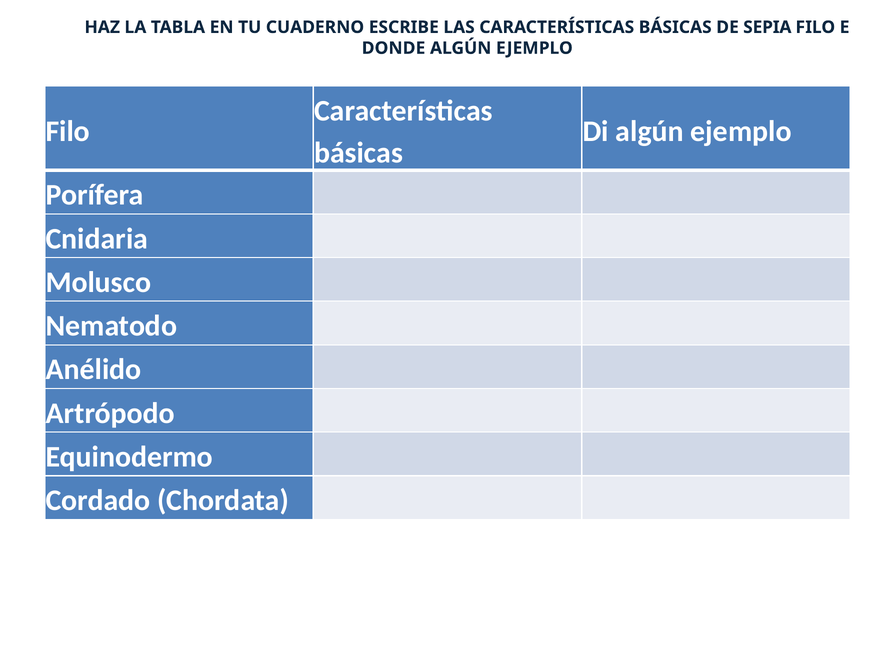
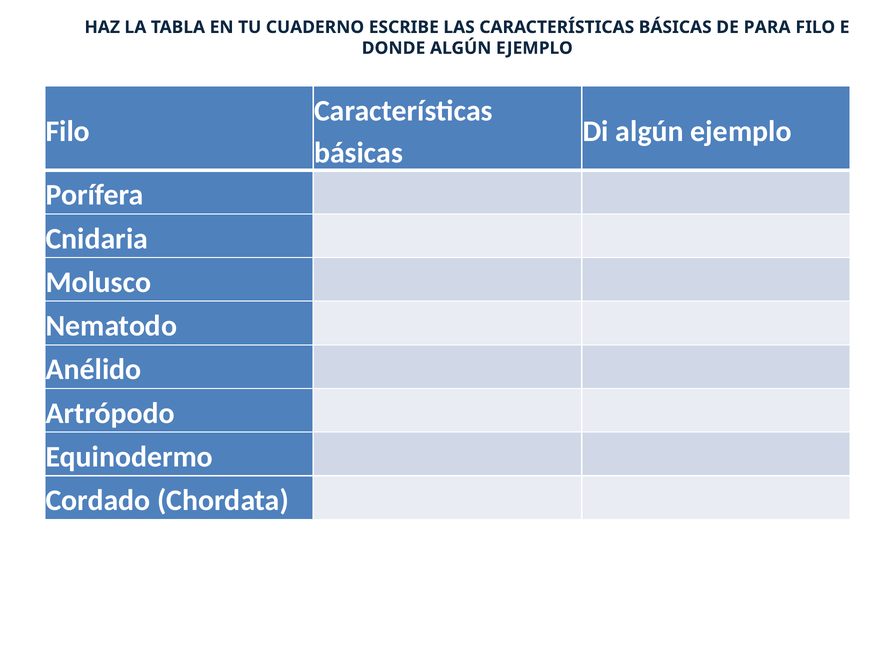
SEPIA: SEPIA -> PARA (767, 27)
